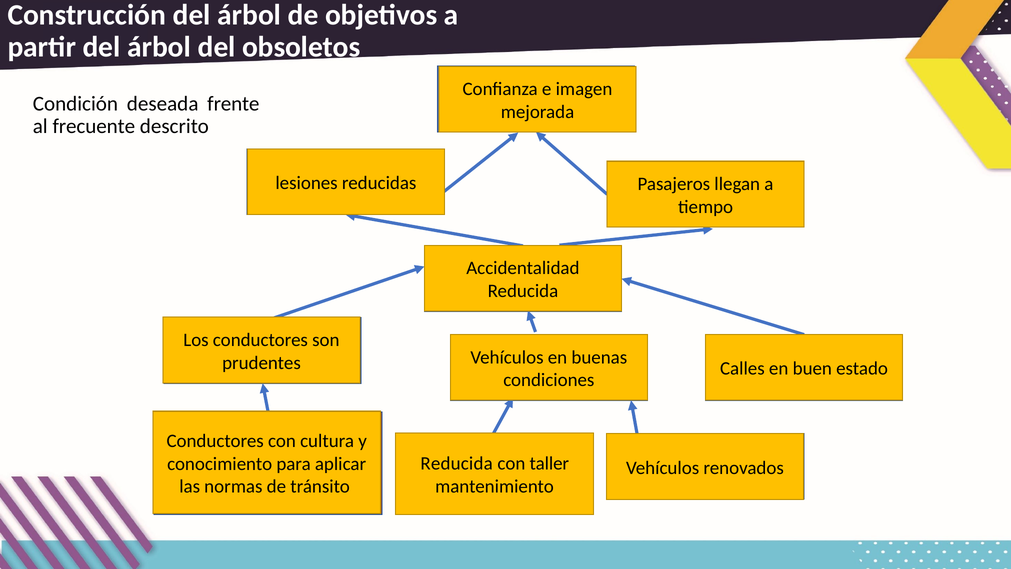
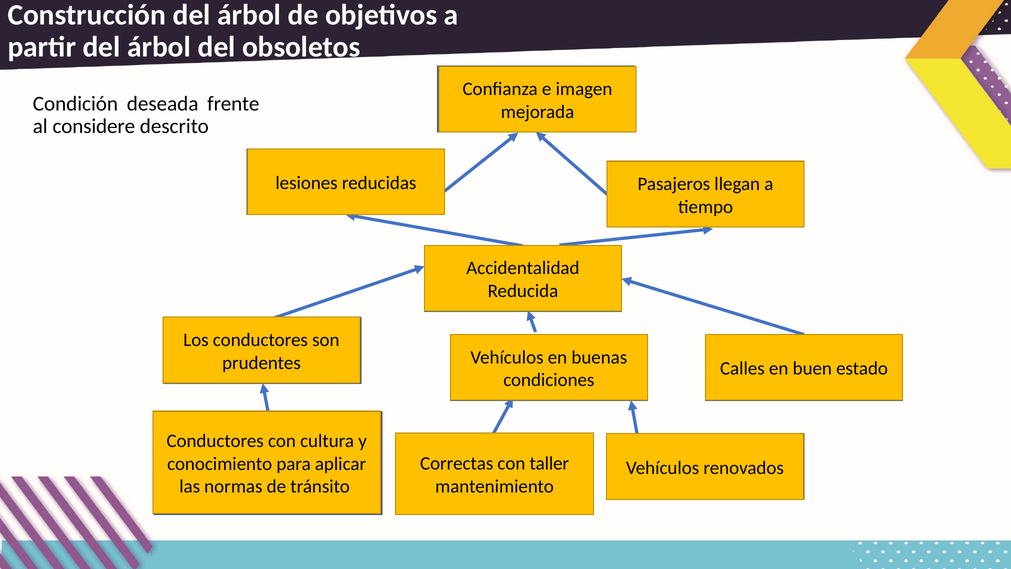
frecuente: frecuente -> considere (94, 126)
Reducida: Reducida -> Correctas (457, 463)
